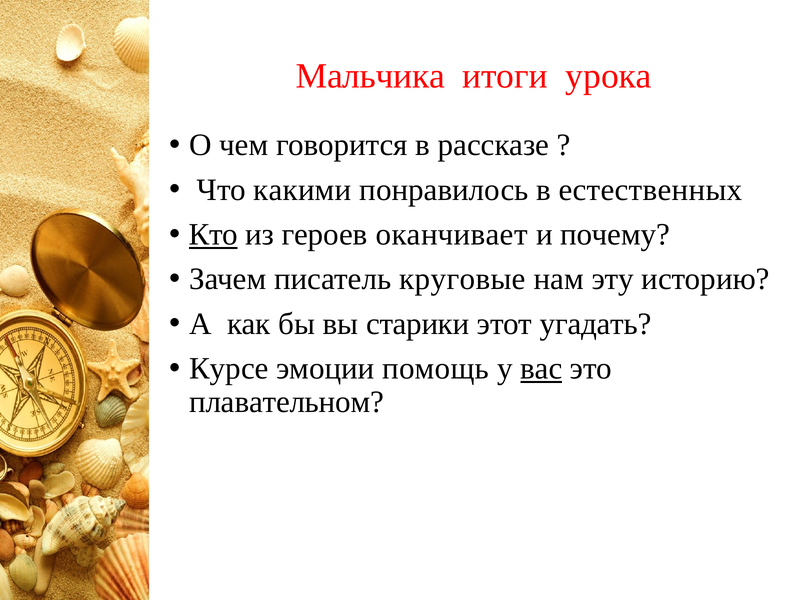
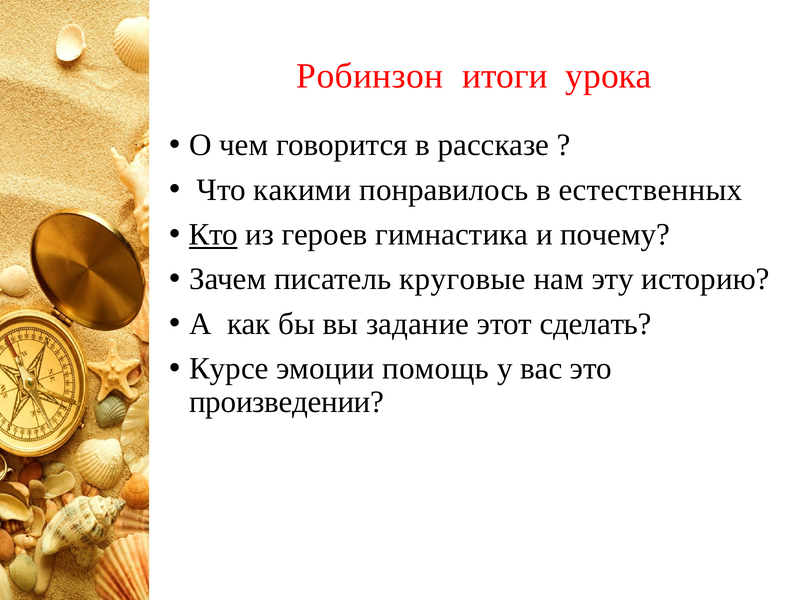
Мальчика: Мальчика -> Робинзон (370, 76)
оканчивает: оканчивает -> гимнастика (452, 234)
старики: старики -> задание (418, 324)
угадать: угадать -> сделать (596, 324)
вас underline: present -> none (541, 368)
плавательном: плавательном -> произведении (287, 402)
